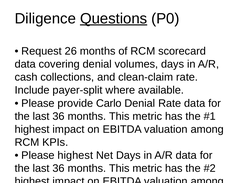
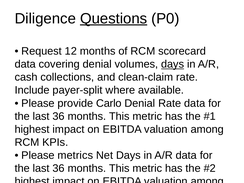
26: 26 -> 12 (71, 51)
days underline: none -> present (173, 64)
Please highest: highest -> metrics (75, 155)
